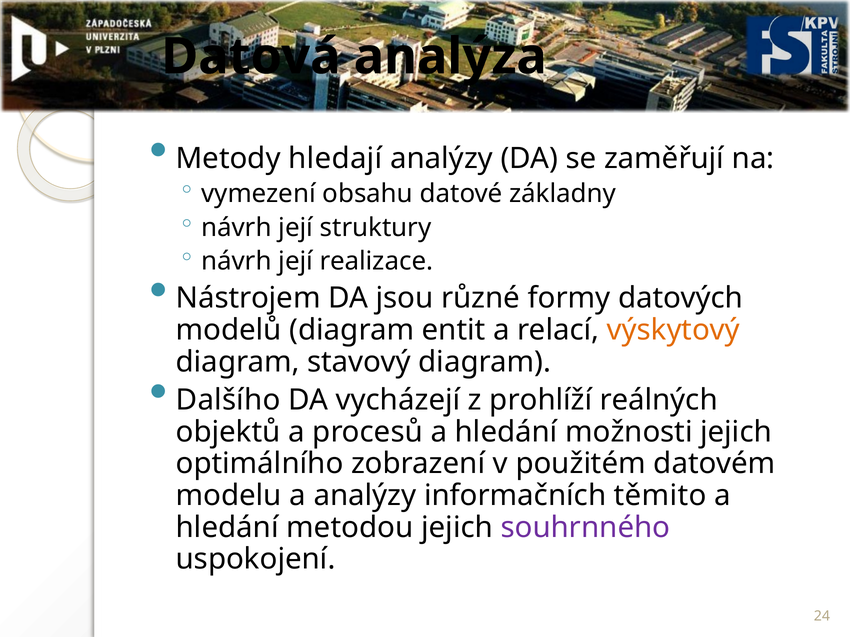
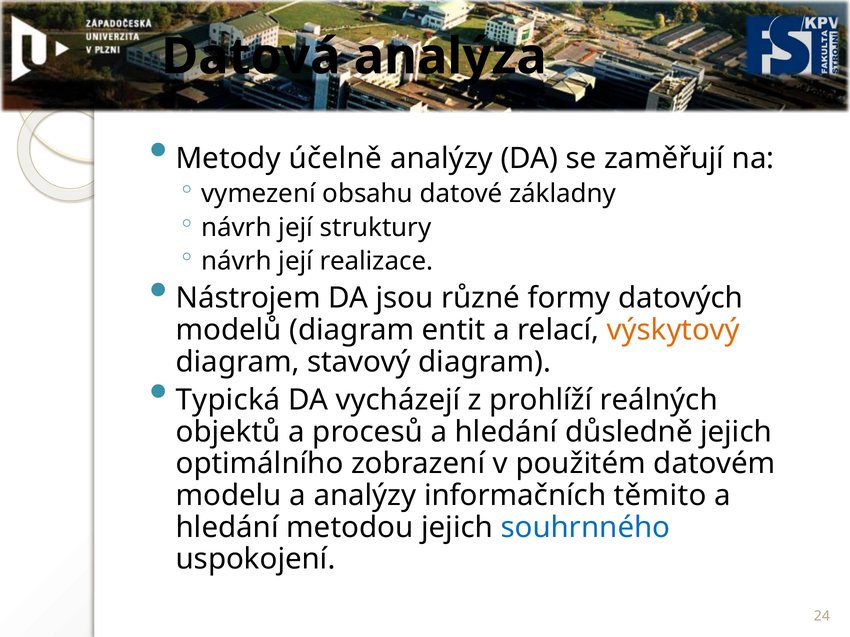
hledají: hledají -> účelně (335, 159)
Dalšího: Dalšího -> Typická (228, 400)
možnosti: možnosti -> důsledně (629, 432)
souhrnného colour: purple -> blue (585, 528)
